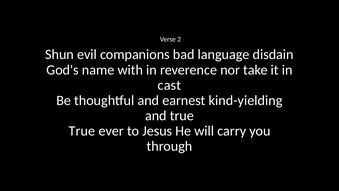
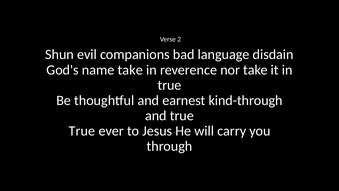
name with: with -> take (130, 70)
cast: cast -> true (170, 85)
kind-yielding: kind-yielding -> kind-through (246, 100)
